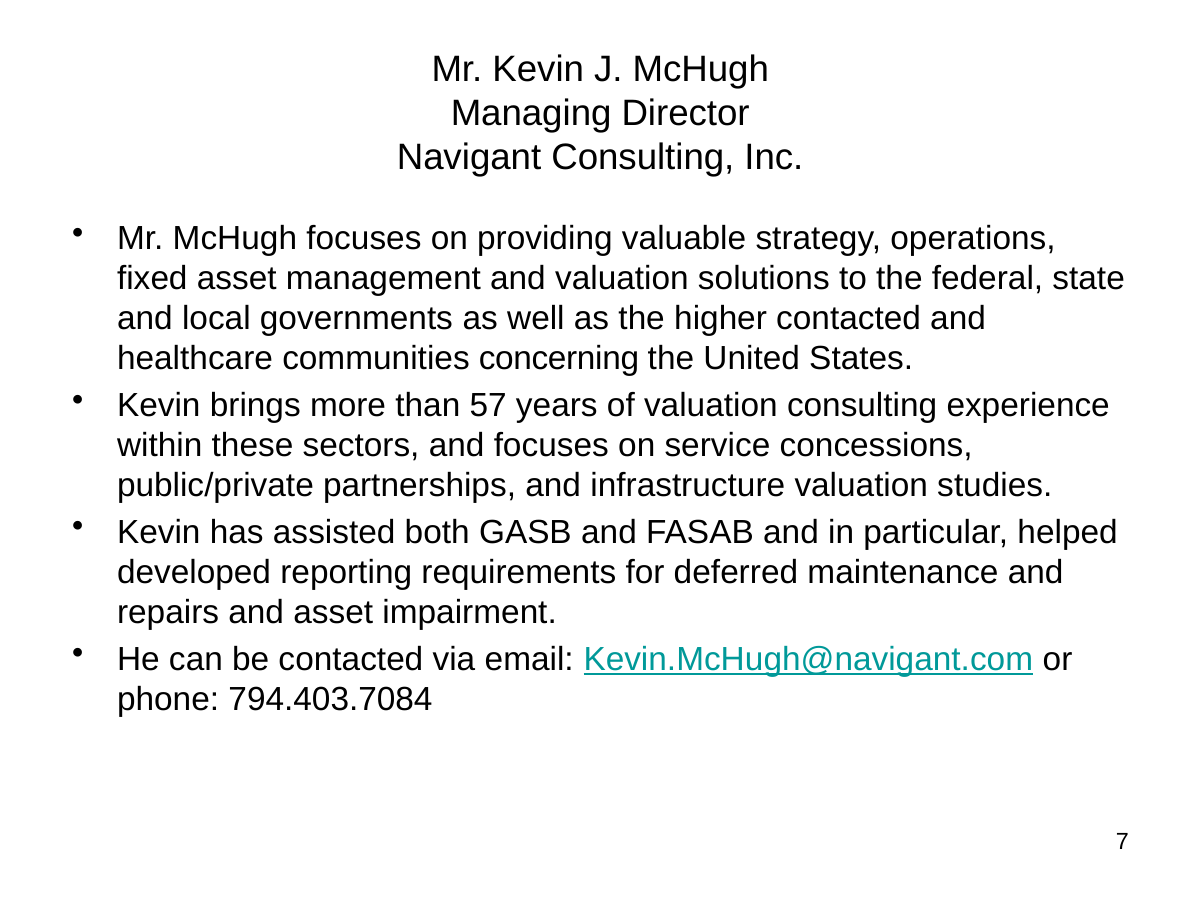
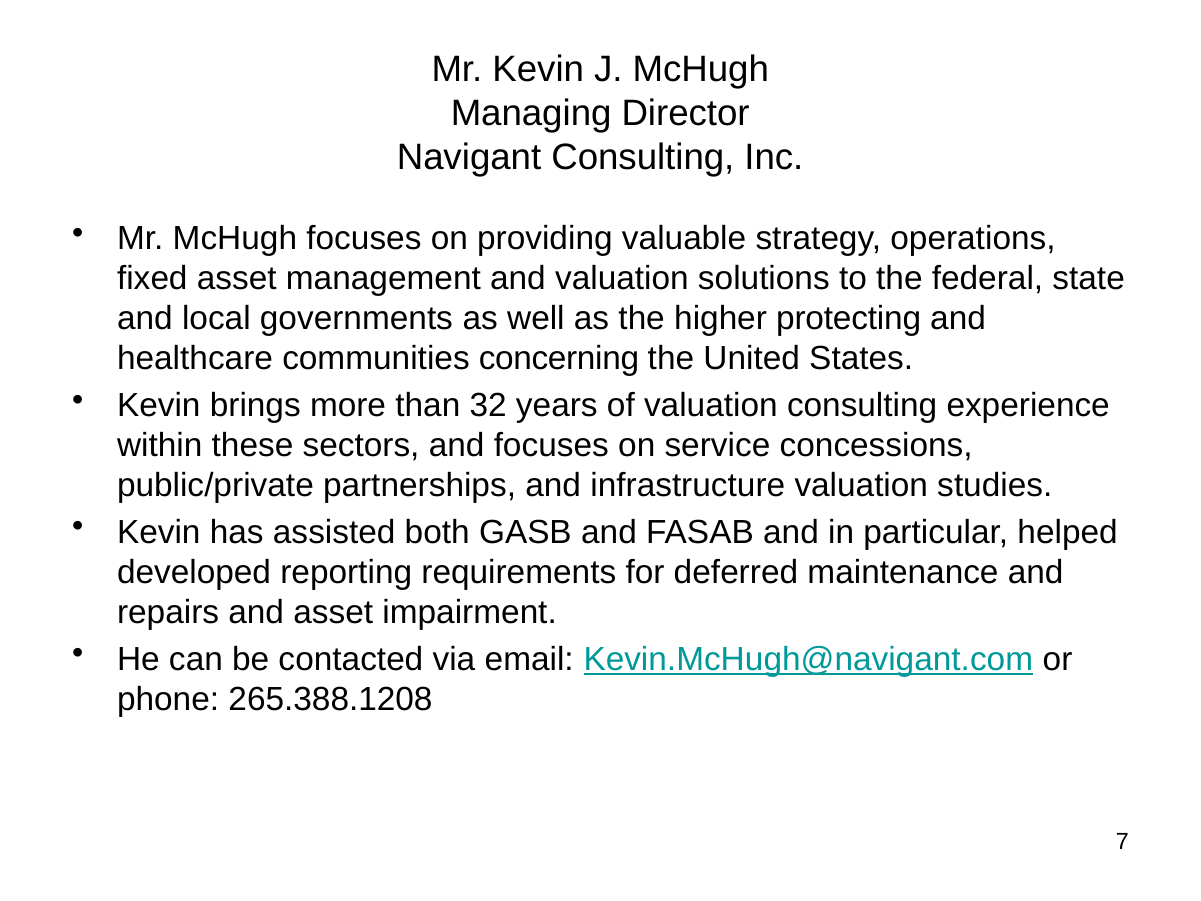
higher contacted: contacted -> protecting (849, 319)
57: 57 -> 32 (488, 405)
794.403.7084: 794.403.7084 -> 265.388.1208 (331, 699)
